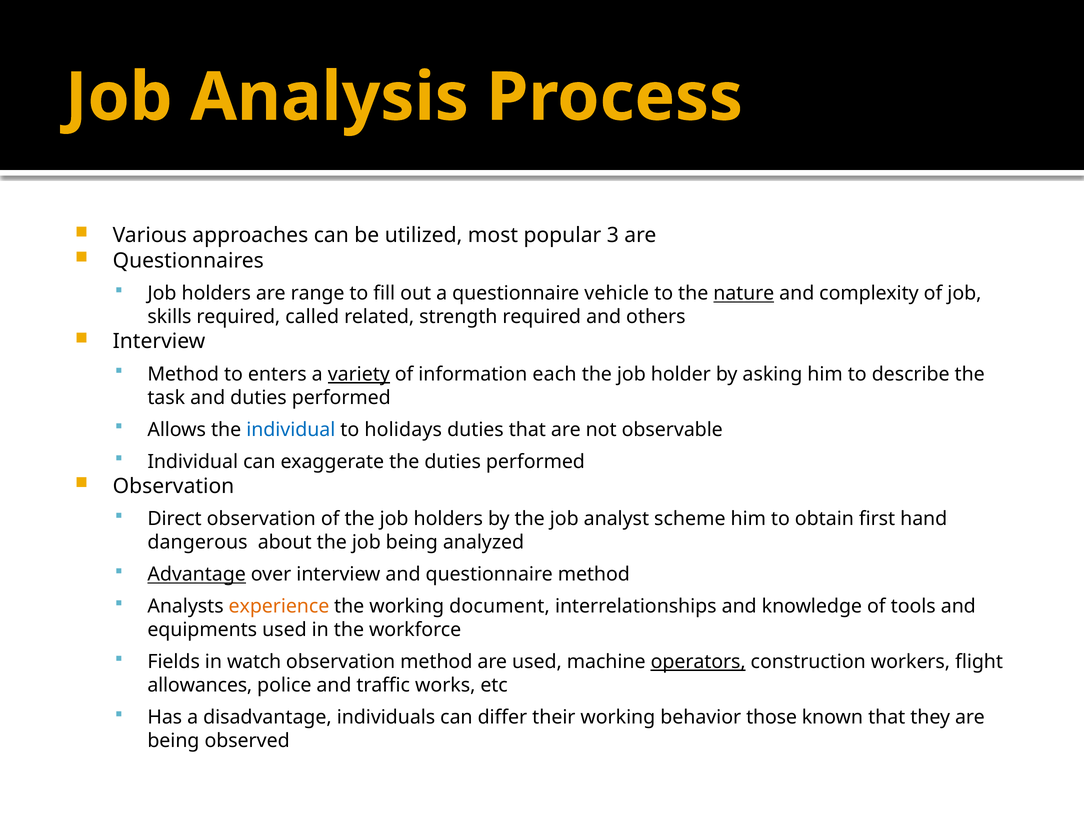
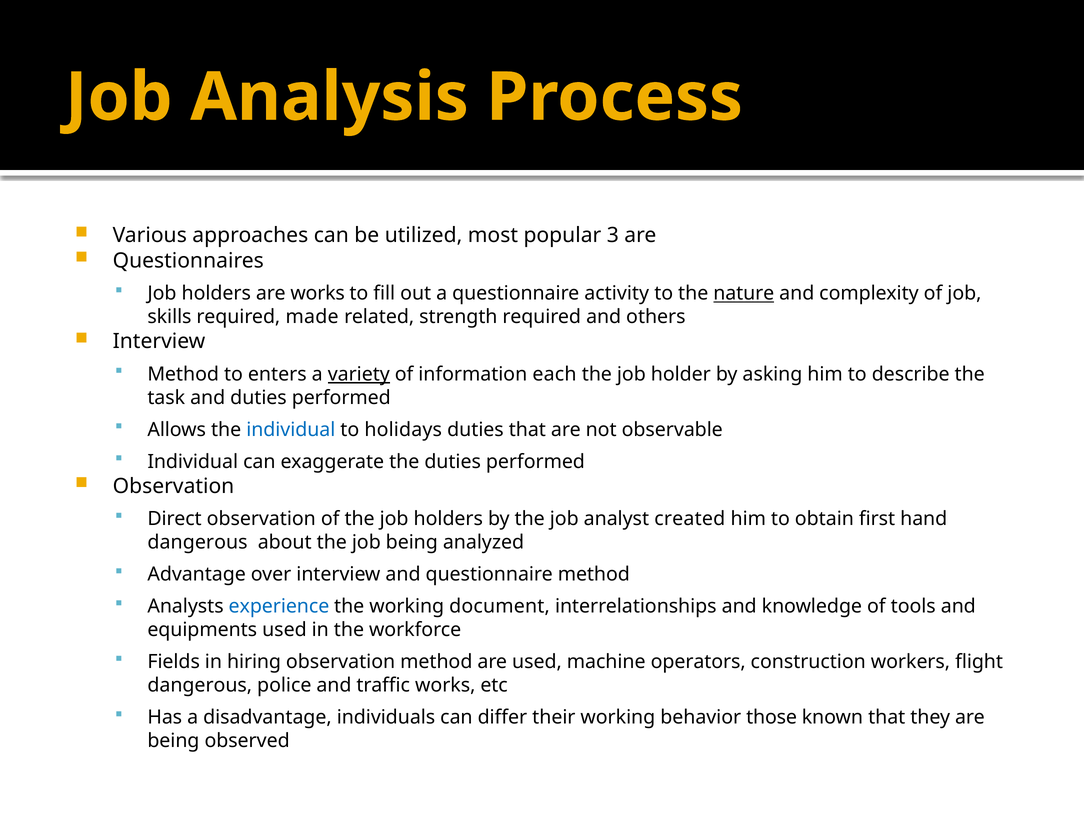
are range: range -> works (318, 293)
vehicle: vehicle -> activity (617, 293)
called: called -> made (312, 317)
scheme: scheme -> created (690, 519)
Advantage underline: present -> none (197, 574)
experience colour: orange -> blue (279, 606)
watch: watch -> hiring (254, 662)
operators underline: present -> none (698, 662)
allowances: allowances -> dangerous (200, 685)
